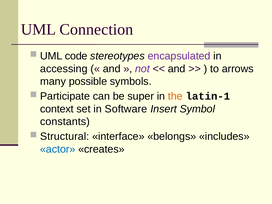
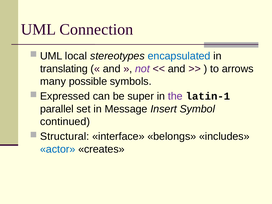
code: code -> local (76, 56)
encapsulated colour: purple -> blue (179, 56)
accessing: accessing -> translating (64, 69)
Participate: Participate -> Expressed (65, 96)
the colour: orange -> purple (175, 96)
context: context -> parallel (57, 109)
Software: Software -> Message (126, 109)
constants: constants -> continued (65, 122)
